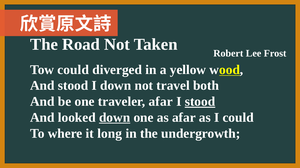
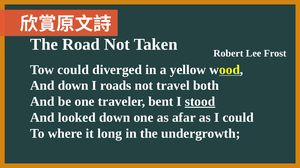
And stood: stood -> down (73, 86)
I down: down -> roads (116, 86)
traveler afar: afar -> bent (161, 102)
down underline: present -> none (115, 118)
